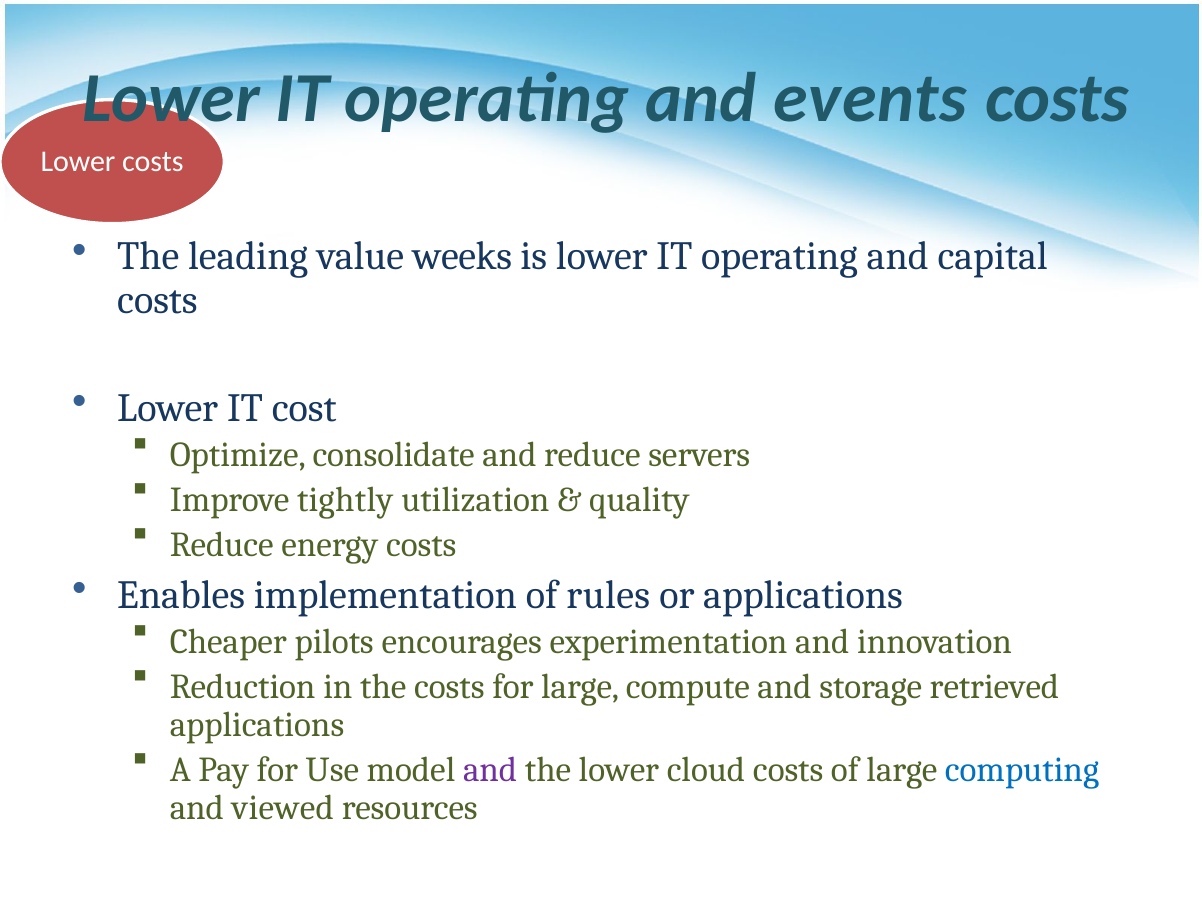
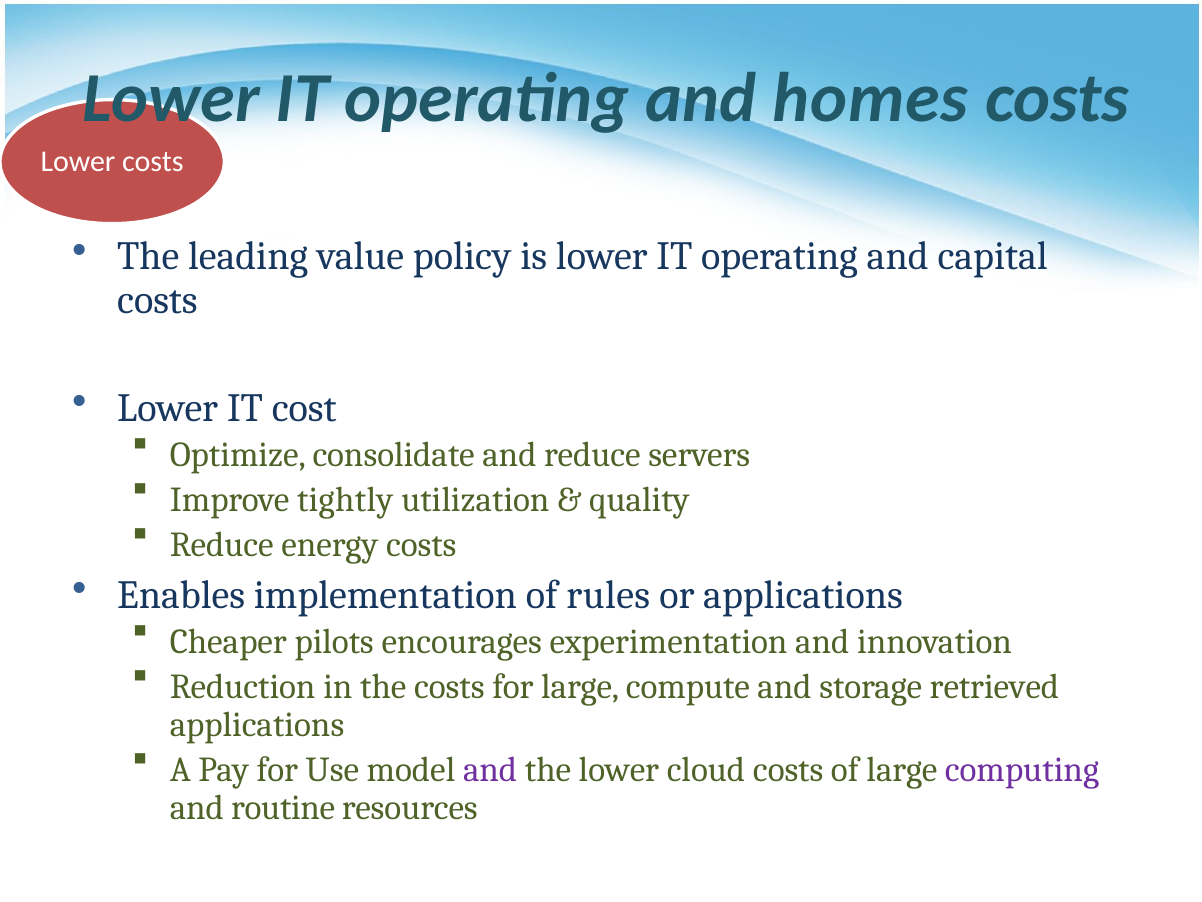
events: events -> homes (870, 98)
weeks: weeks -> policy (462, 256)
computing colour: blue -> purple (1022, 770)
viewed: viewed -> routine (283, 808)
